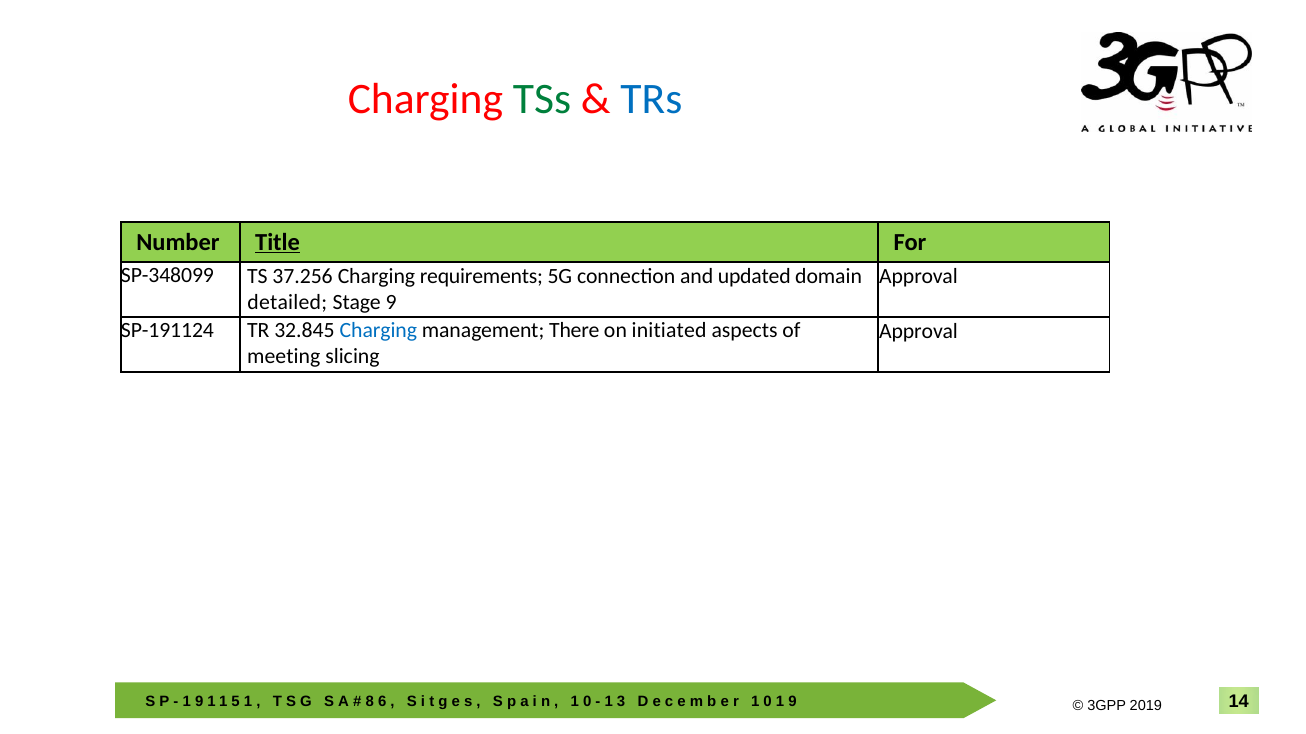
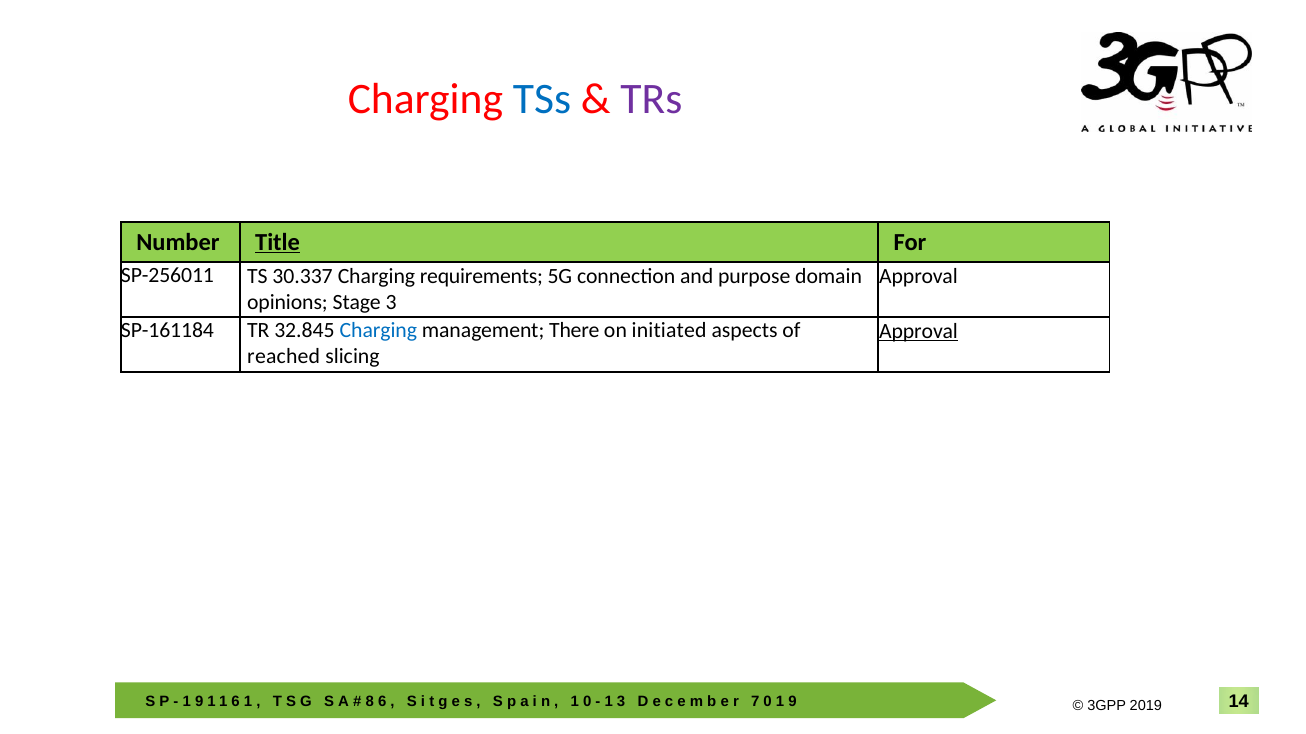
TSs colour: green -> blue (542, 100)
TRs colour: blue -> purple (651, 100)
SP-348099: SP-348099 -> SP-256011 (167, 275)
37.256: 37.256 -> 30.337 (303, 276)
updated: updated -> purpose (754, 276)
detailed: detailed -> opinions (287, 303)
Stage 9: 9 -> 3 (391, 303)
SP-191124: SP-191124 -> SP-161184 (167, 330)
Approval underline: none -> present (919, 331)
meeting: meeting -> reached (284, 357)
5: 5 -> 6 (236, 702)
1: 1 -> 7 (755, 702)
